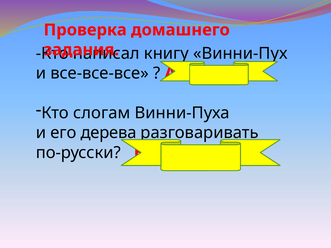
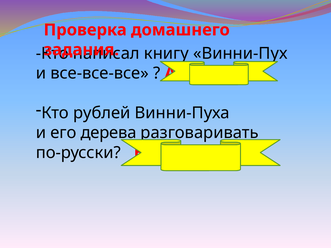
слогам: слогам -> рублей (102, 113)
